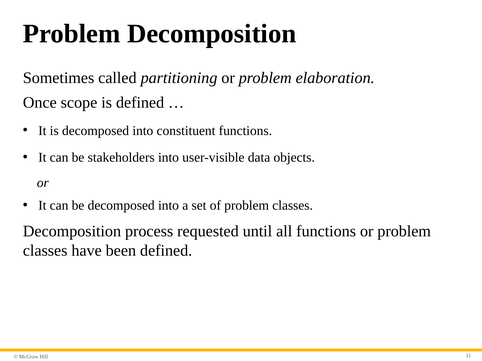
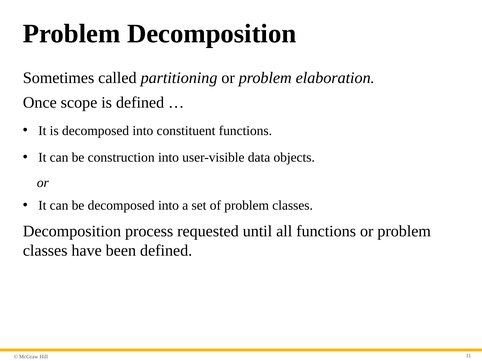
stakeholders: stakeholders -> construction (121, 158)
